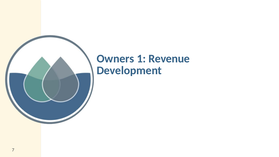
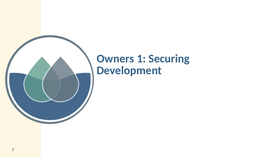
Revenue: Revenue -> Securing (169, 59)
